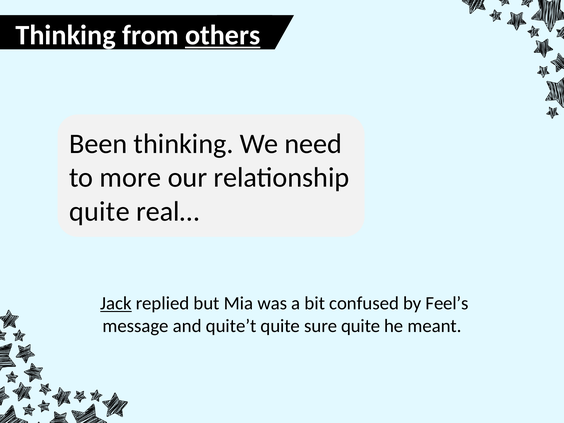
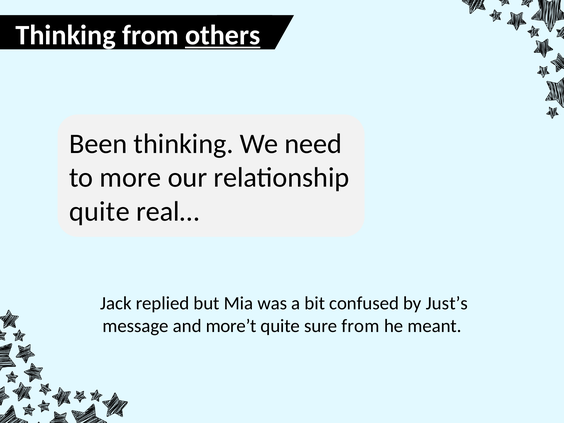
Jack underline: present -> none (116, 303)
Feel’s: Feel’s -> Just’s (447, 303)
quite’t: quite’t -> more’t (231, 326)
sure quite: quite -> from (360, 326)
